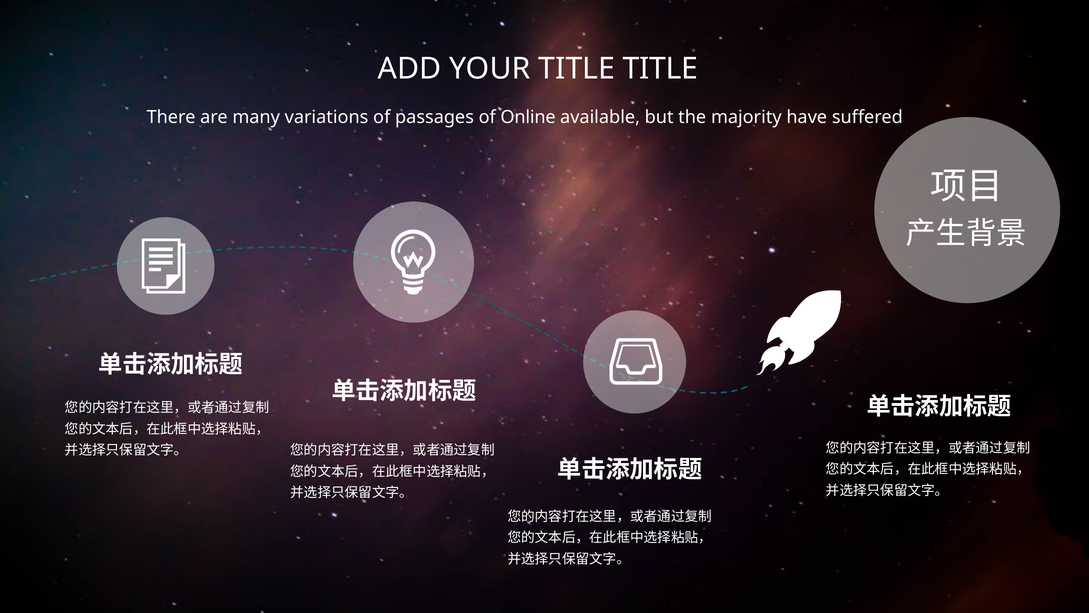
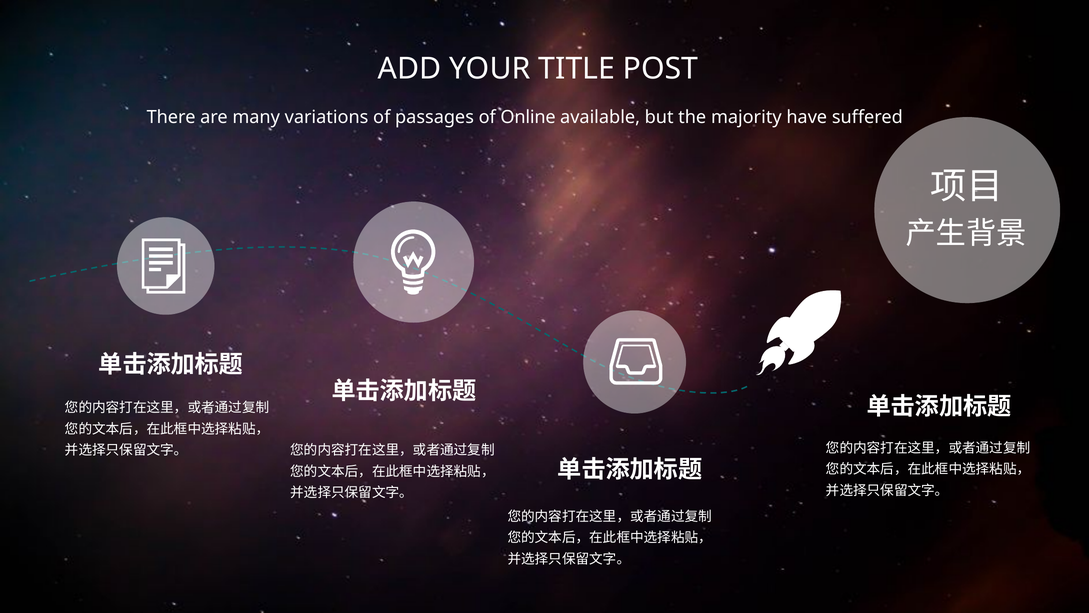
TITLE TITLE: TITLE -> POST (660, 69)
